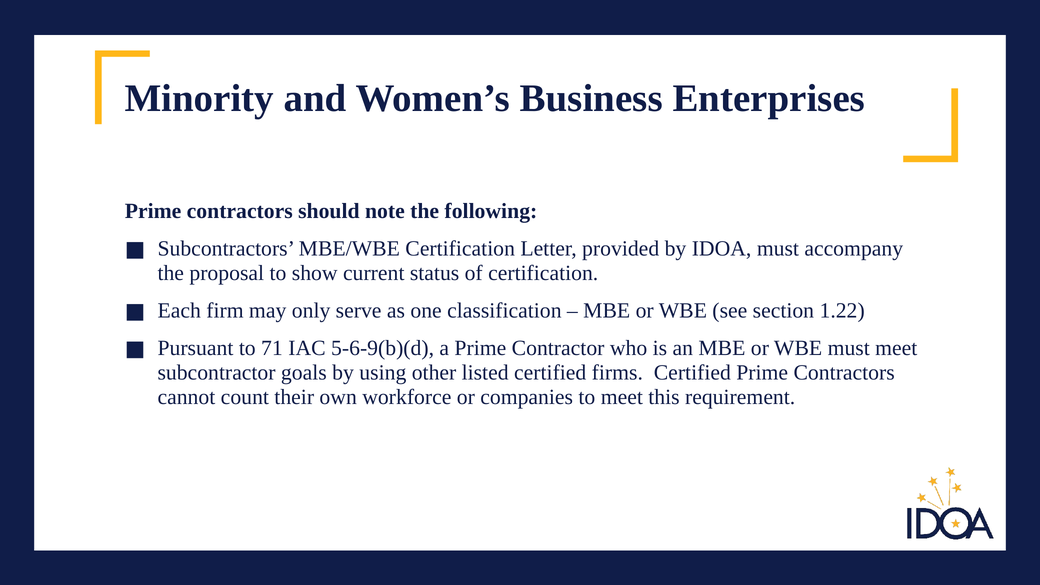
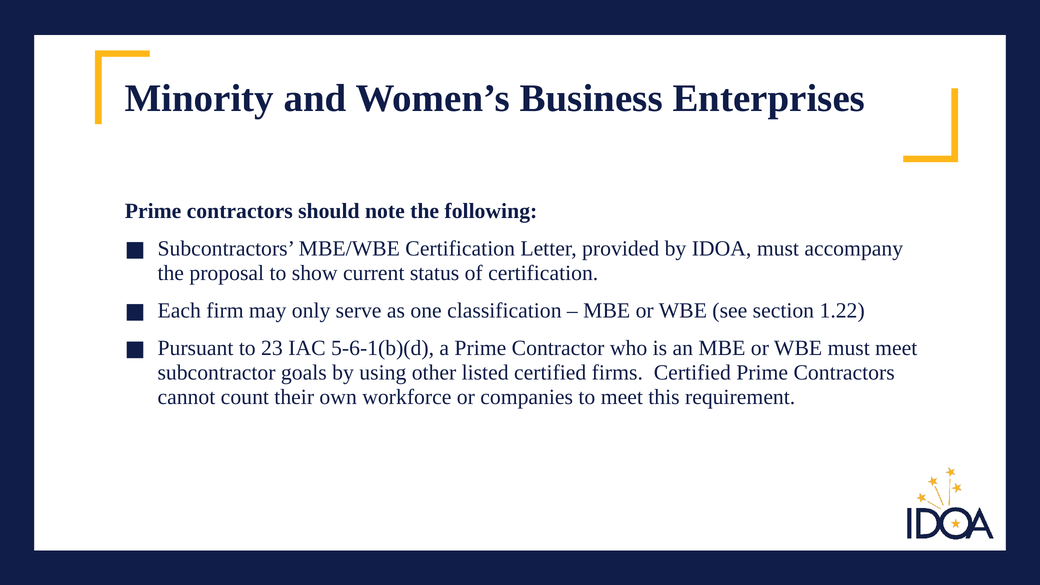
71: 71 -> 23 (272, 348)
5-6-9(b)(d: 5-6-9(b)(d -> 5-6-1(b)(d (383, 348)
